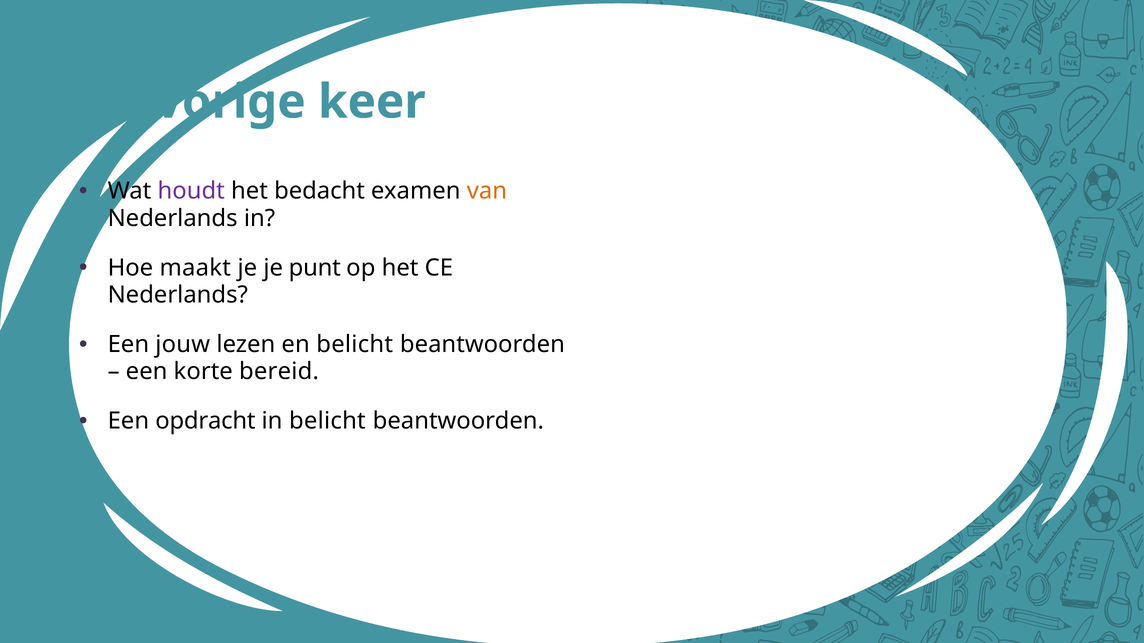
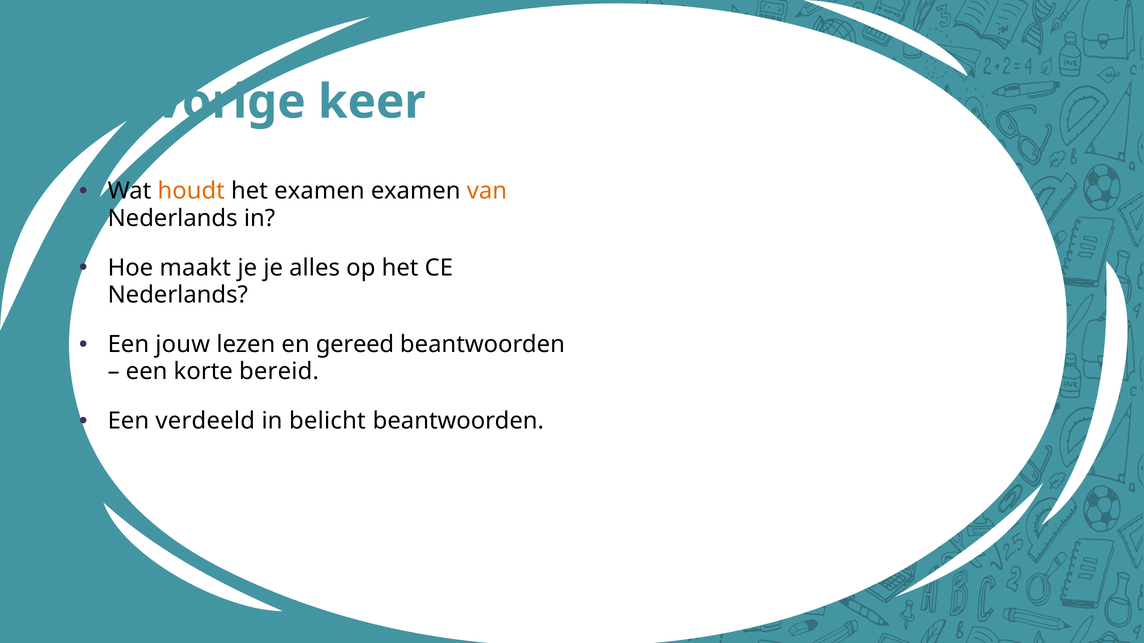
houdt colour: purple -> orange (191, 191)
het bedacht: bedacht -> examen (319, 191)
punt: punt -> alles (315, 268)
en belicht: belicht -> gereed (355, 345)
opdracht: opdracht -> verdeeld (205, 421)
